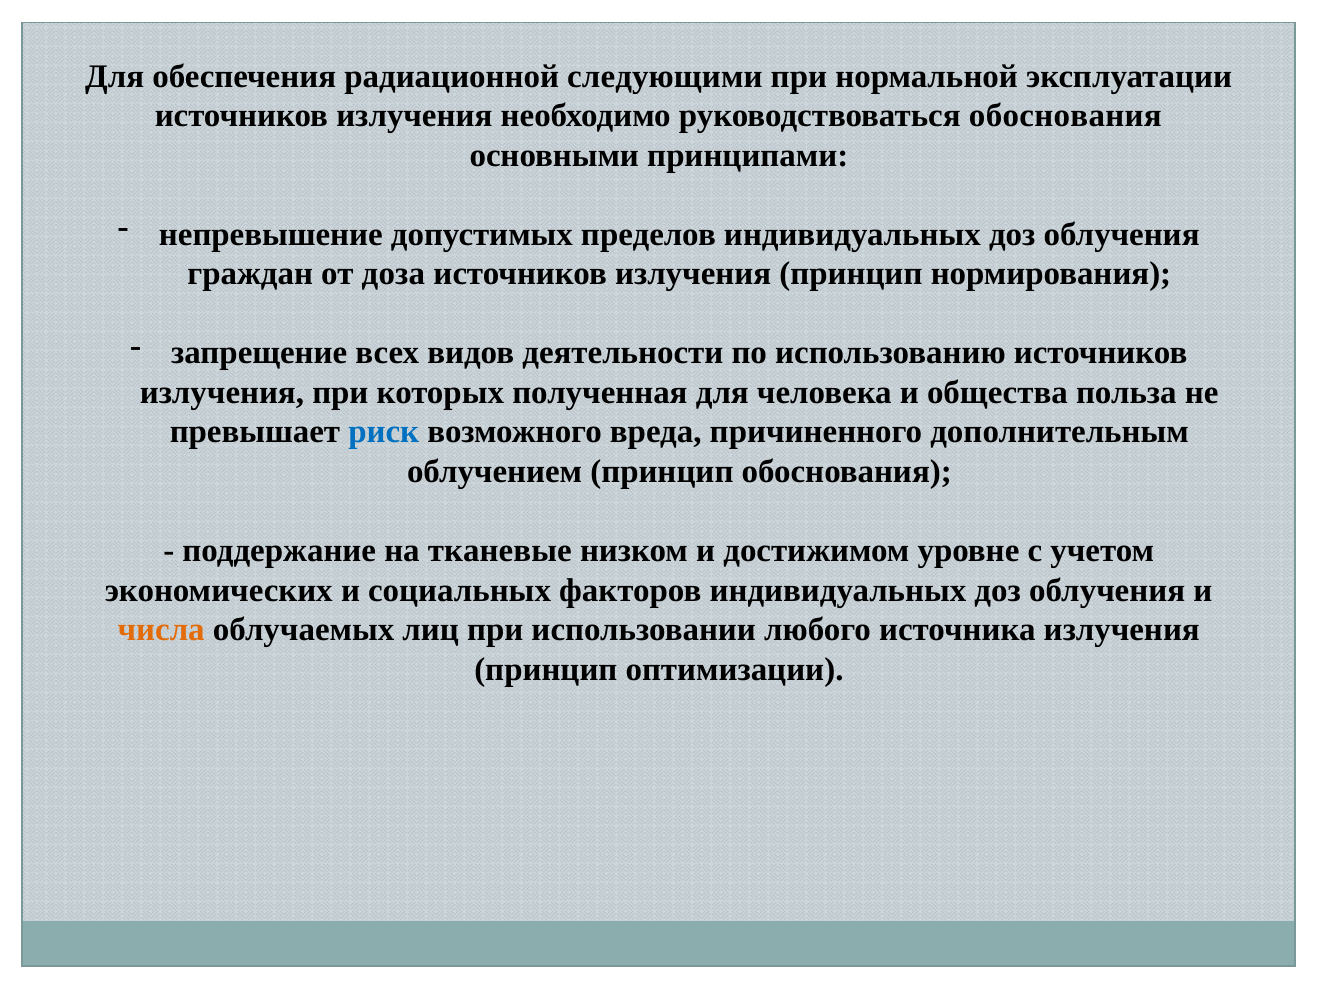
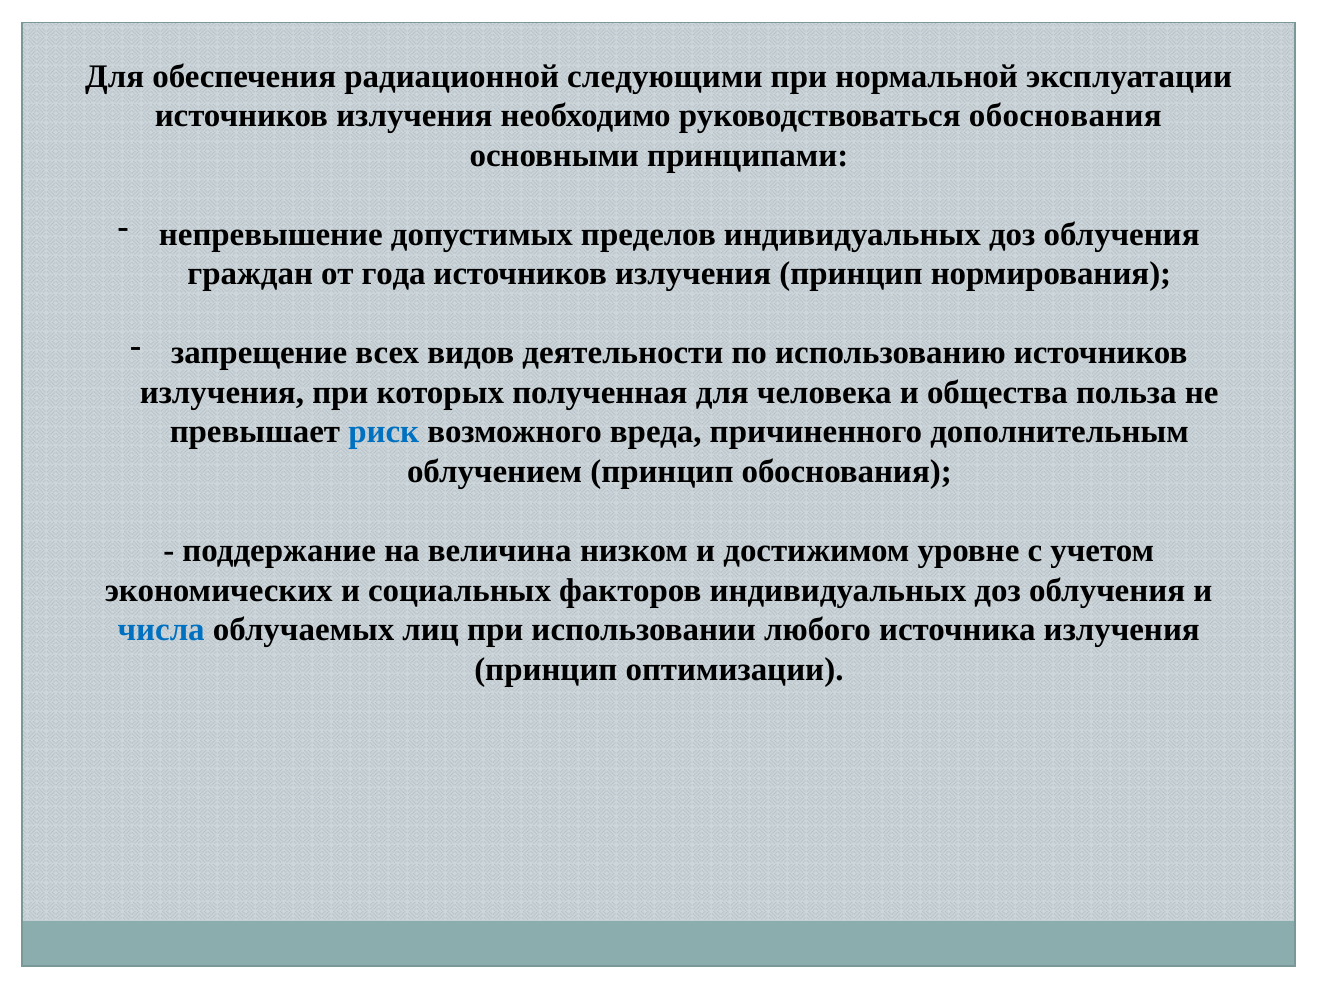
доза: доза -> года (394, 274)
тканевые: тканевые -> величина (500, 551)
числа colour: orange -> blue (161, 630)
